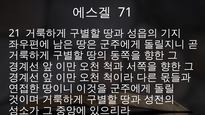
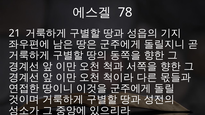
71: 71 -> 78 (125, 12)
